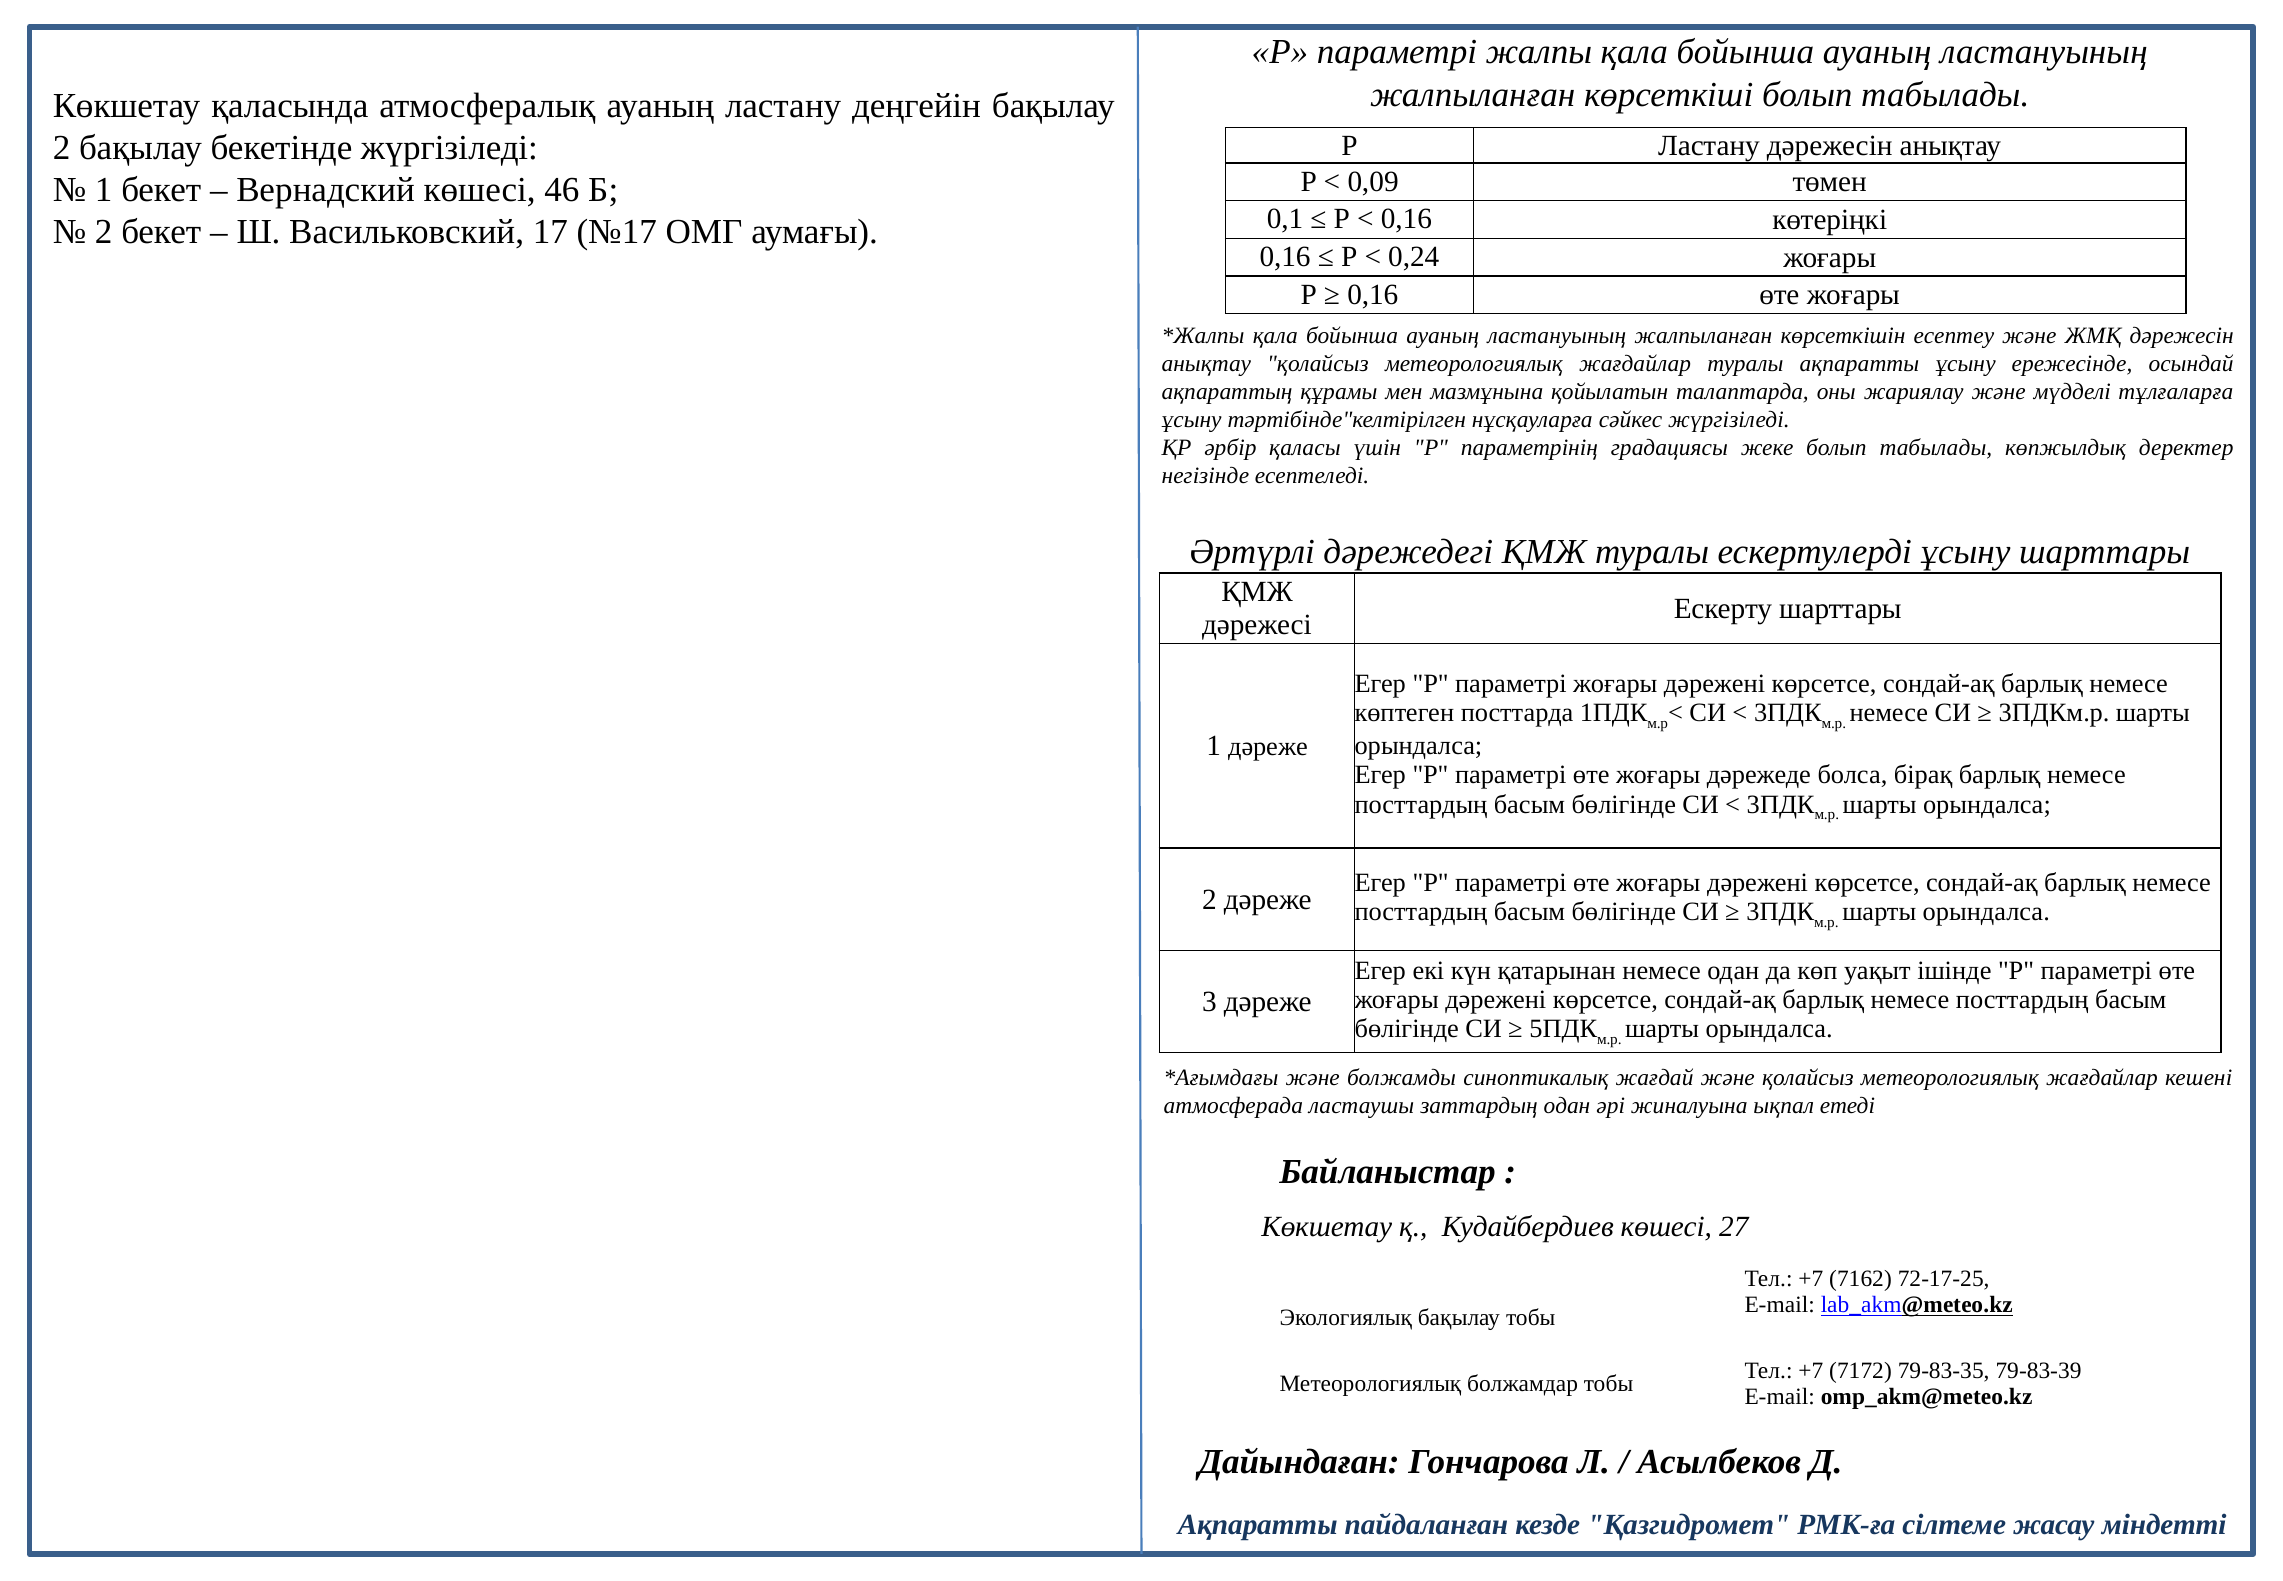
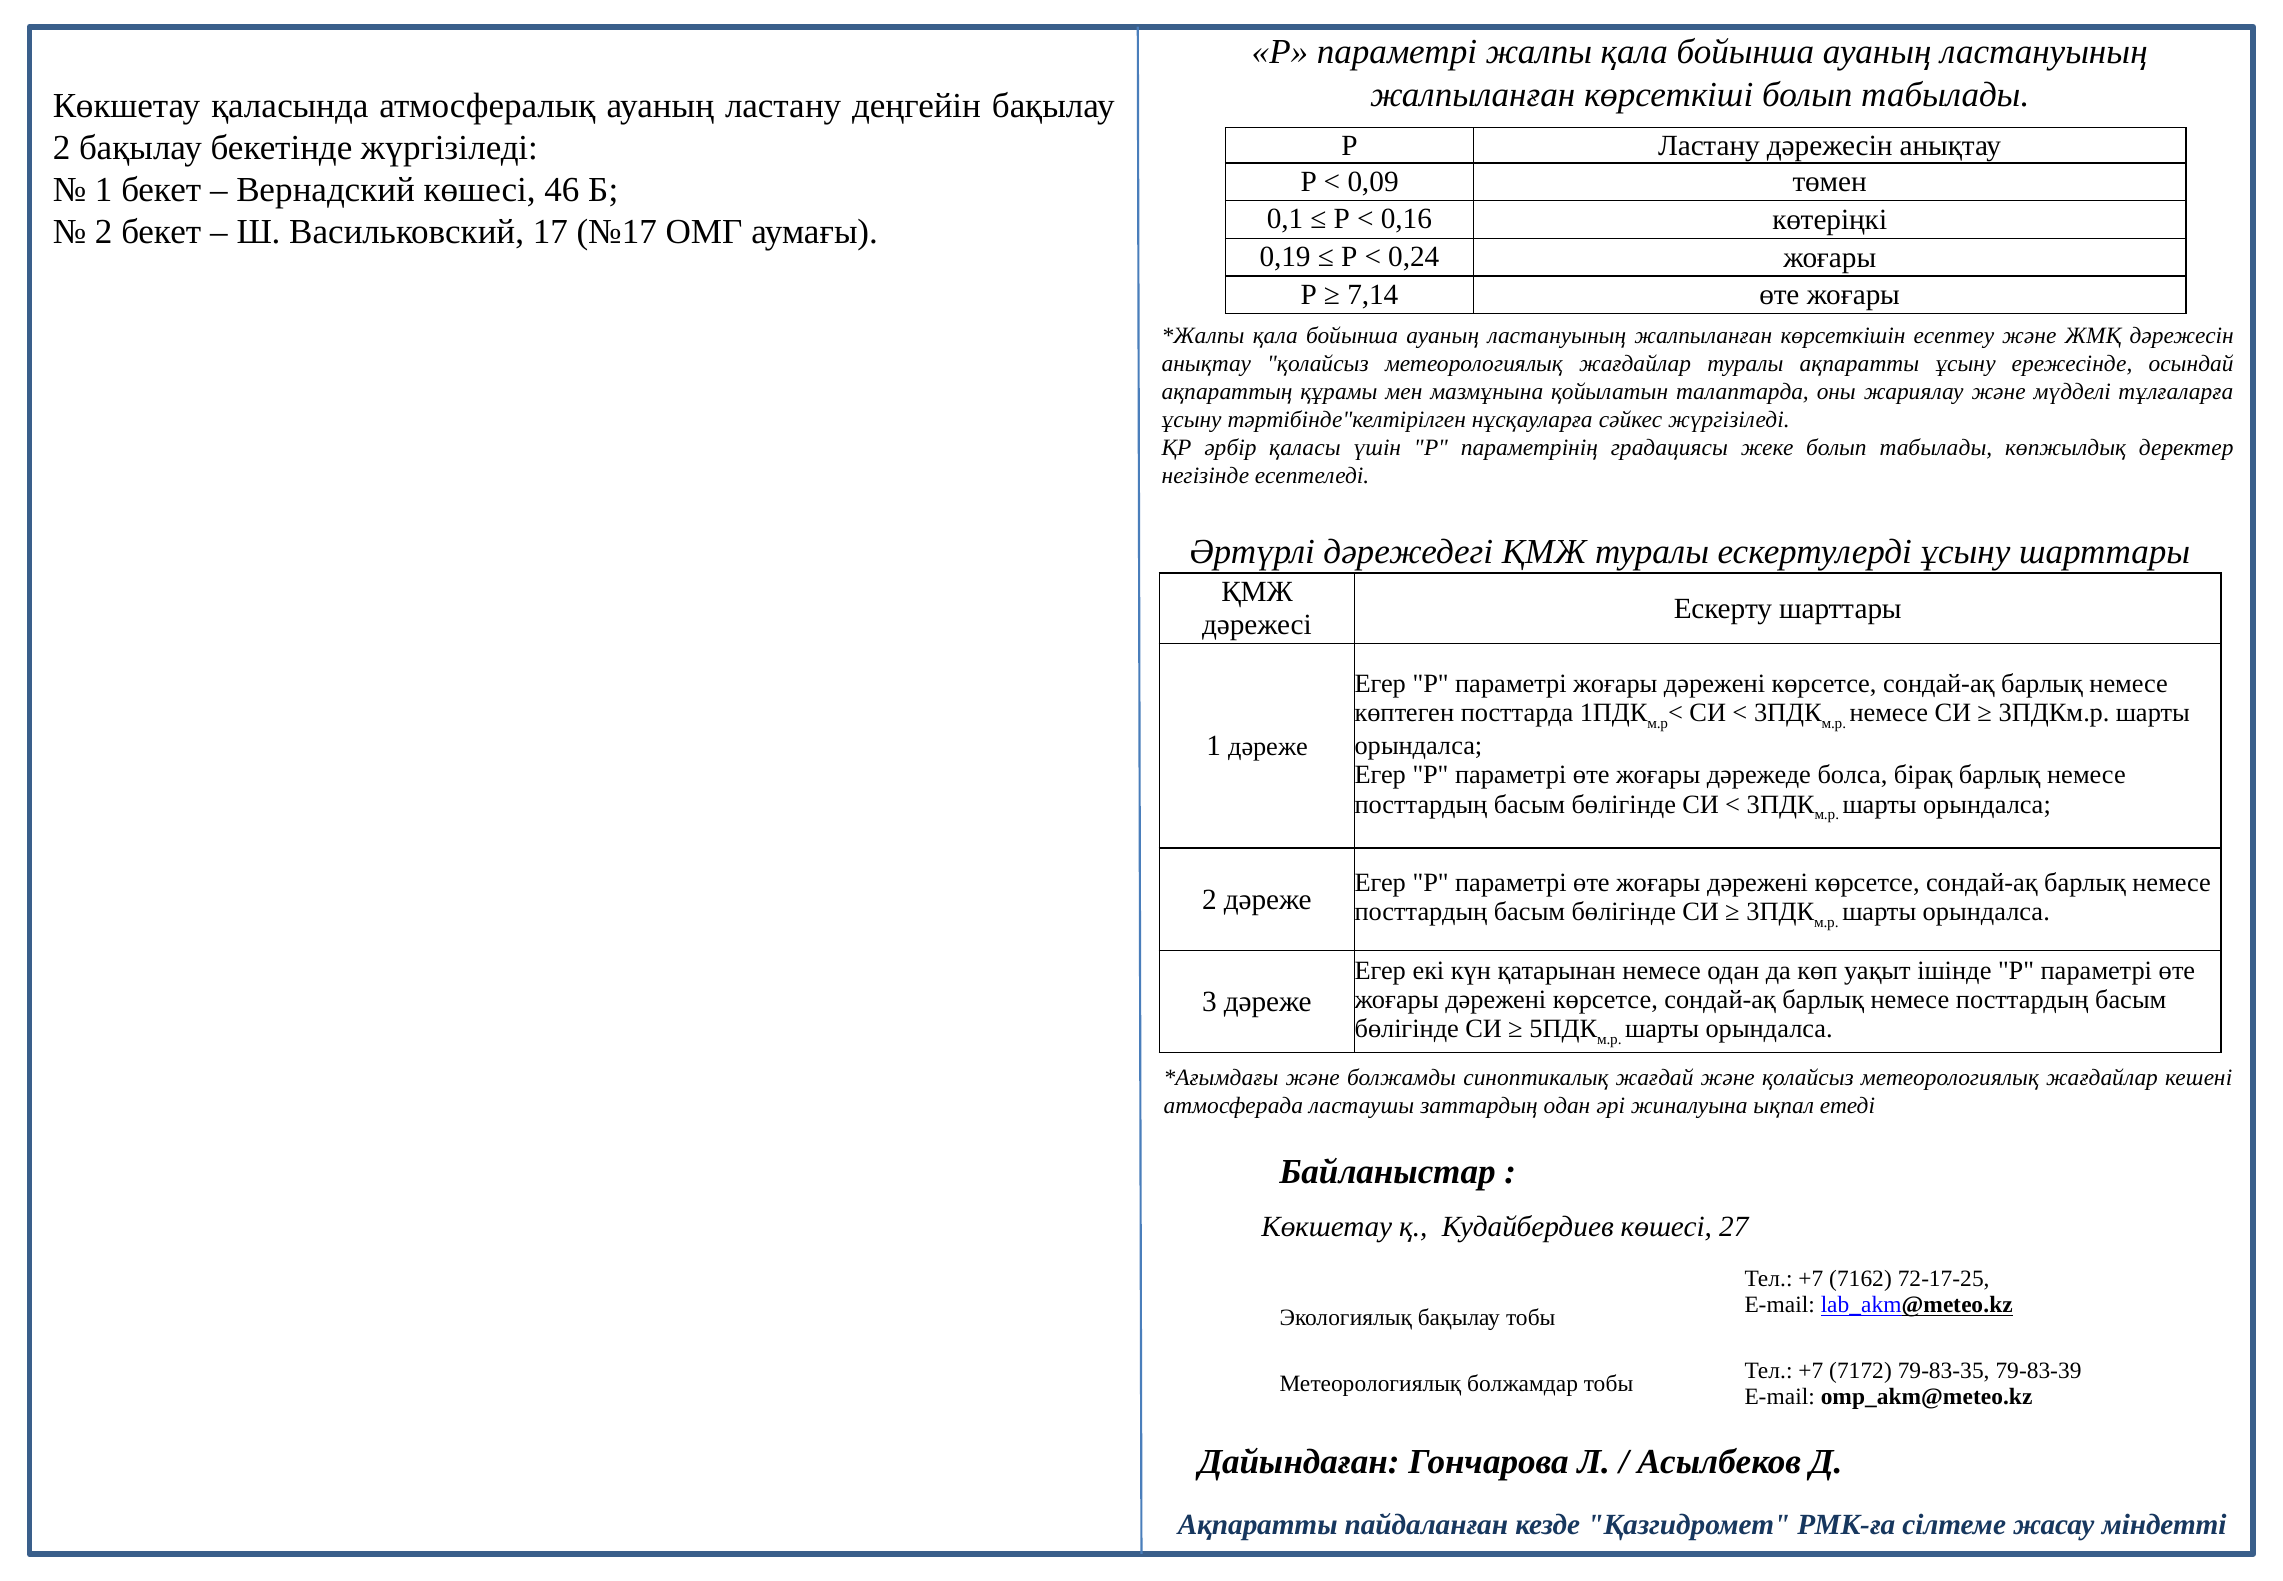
0,16: 0,16 -> 0,19 (1285, 257)
0,16: 0,16 -> 7,14 (1373, 295)
